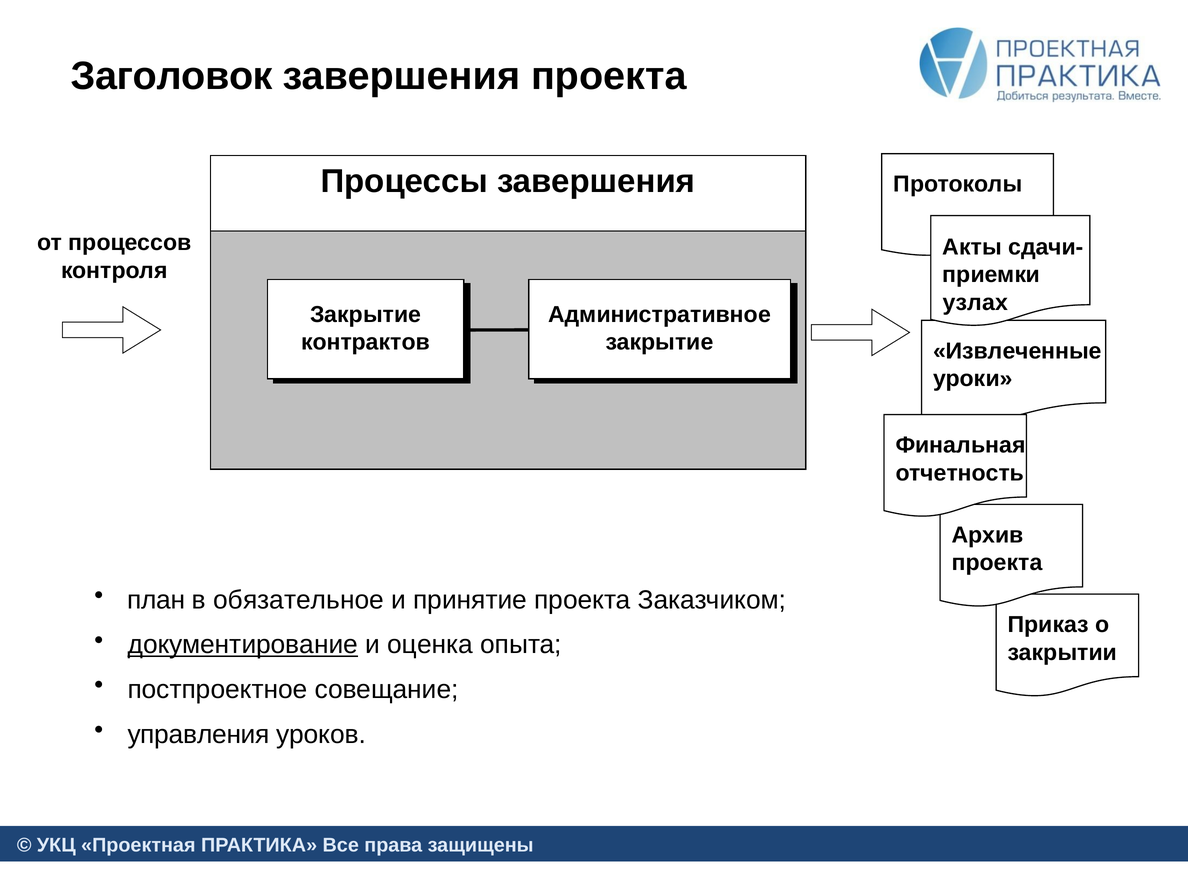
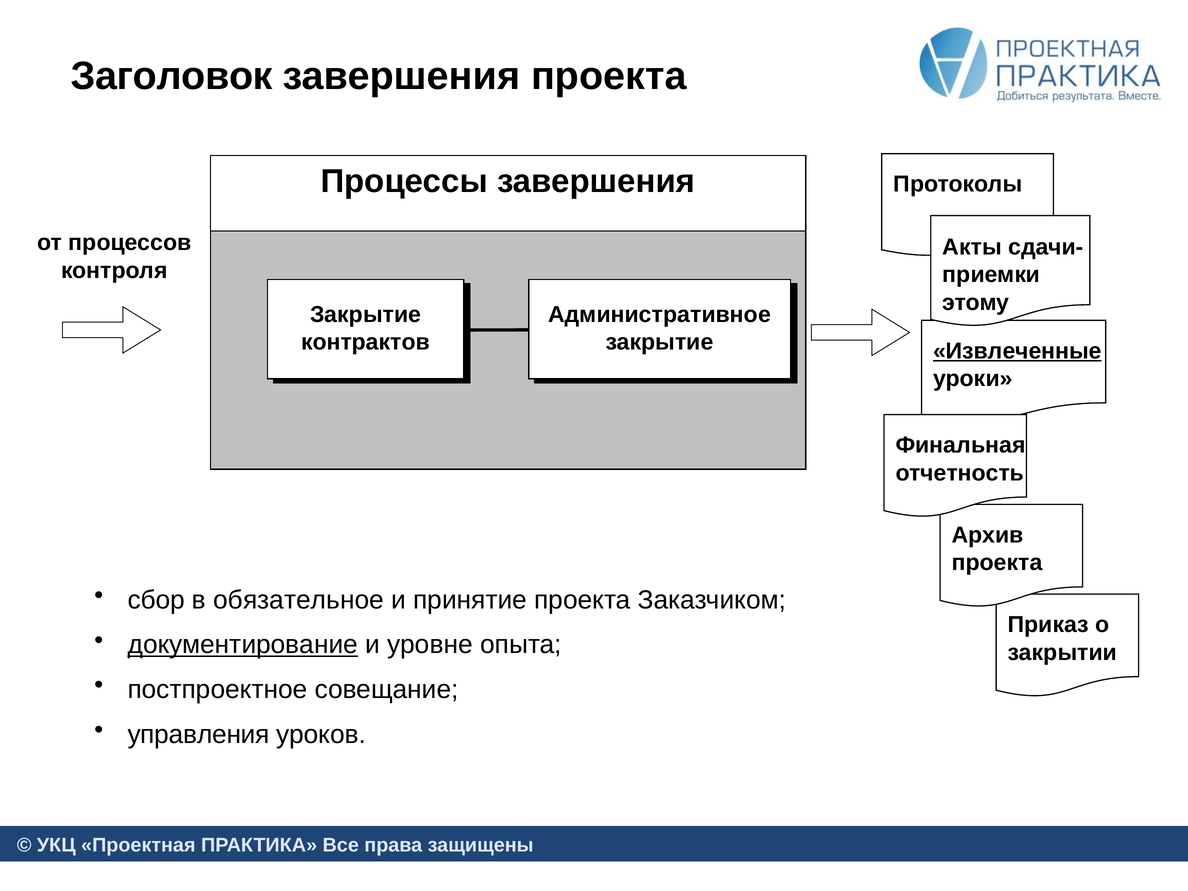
узлах: узлах -> этому (976, 302)
Извлеченные underline: none -> present (1017, 351)
план: план -> сбор (156, 600)
оценка: оценка -> уровне (430, 645)
